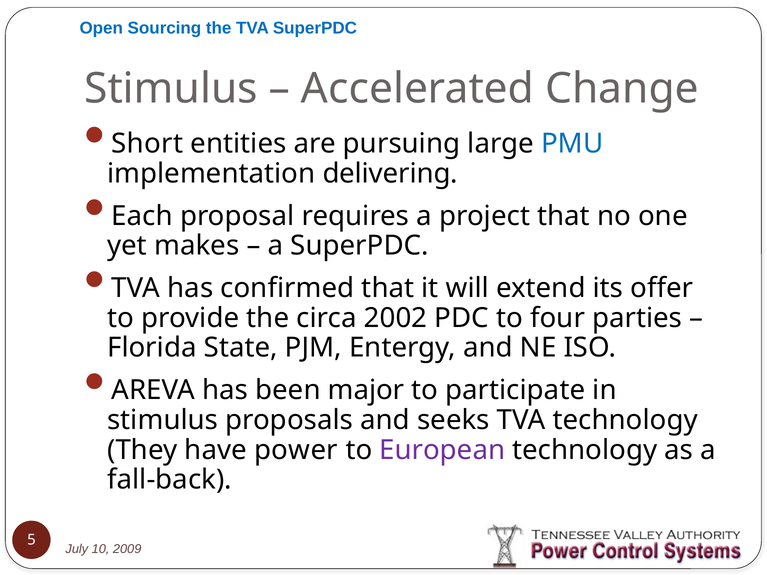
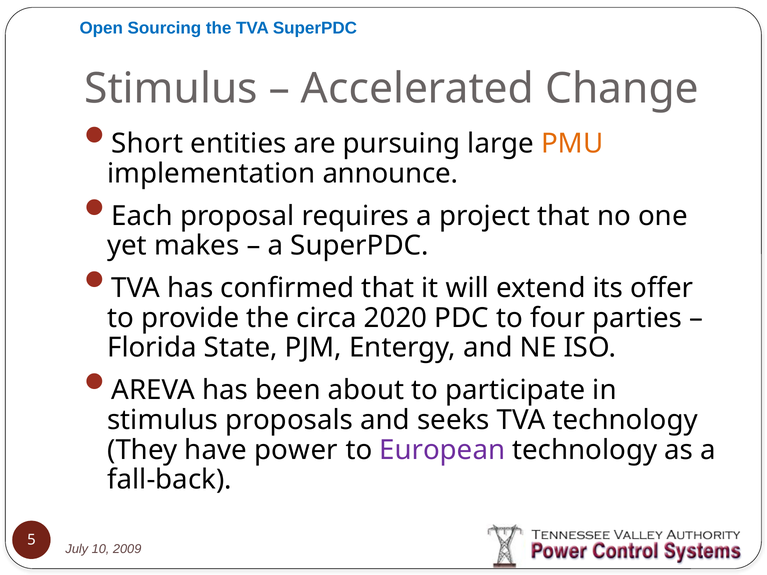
PMU colour: blue -> orange (572, 144)
delivering: delivering -> announce (390, 174)
2002: 2002 -> 2020 (396, 318)
major: major -> about (366, 390)
